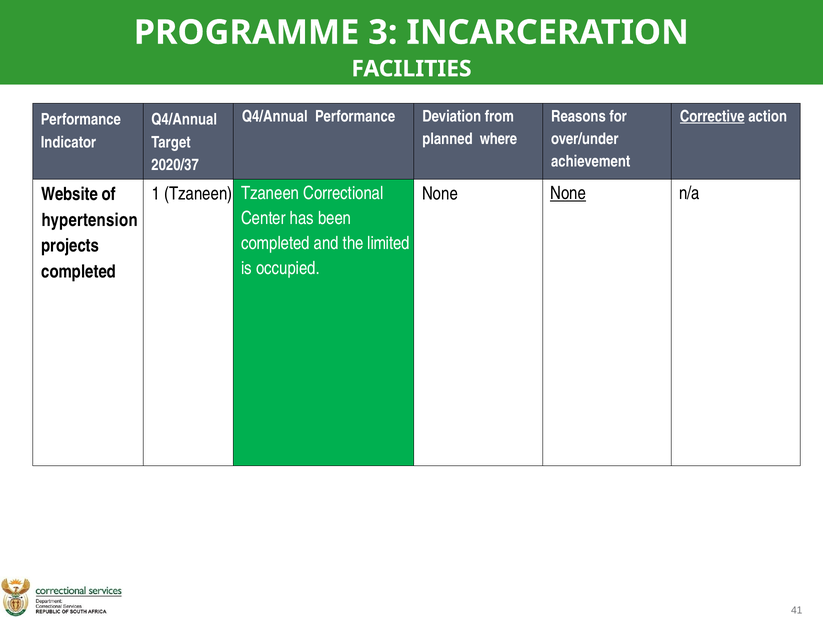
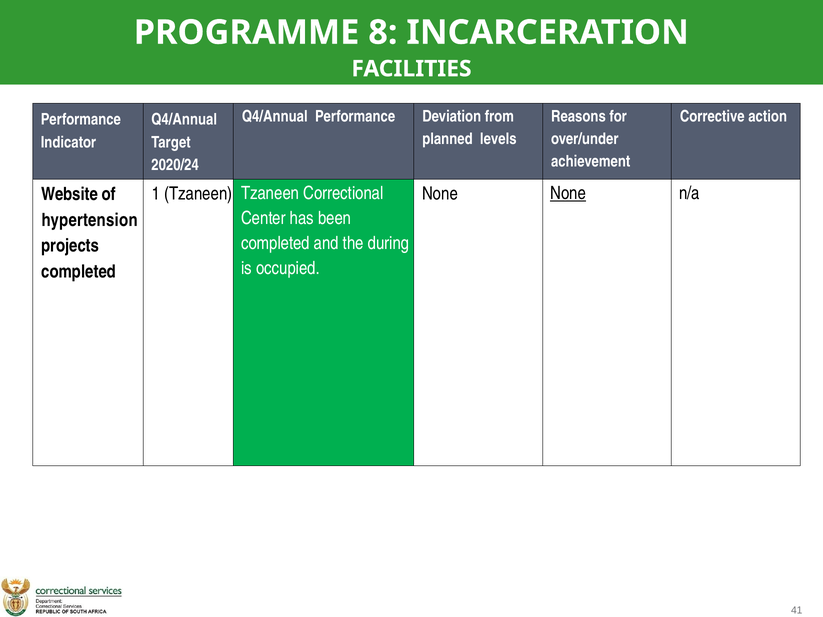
3: 3 -> 8 (383, 33)
Corrective underline: present -> none (712, 116)
where: where -> levels (498, 139)
2020/37: 2020/37 -> 2020/24 (175, 165)
limited: limited -> during (388, 243)
